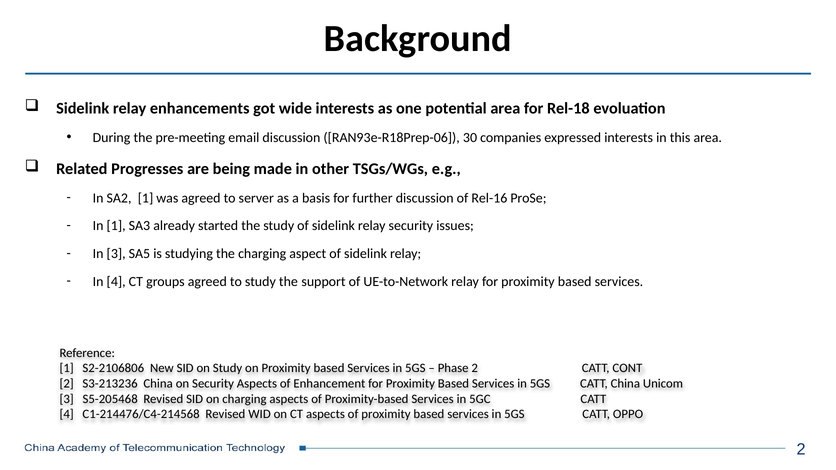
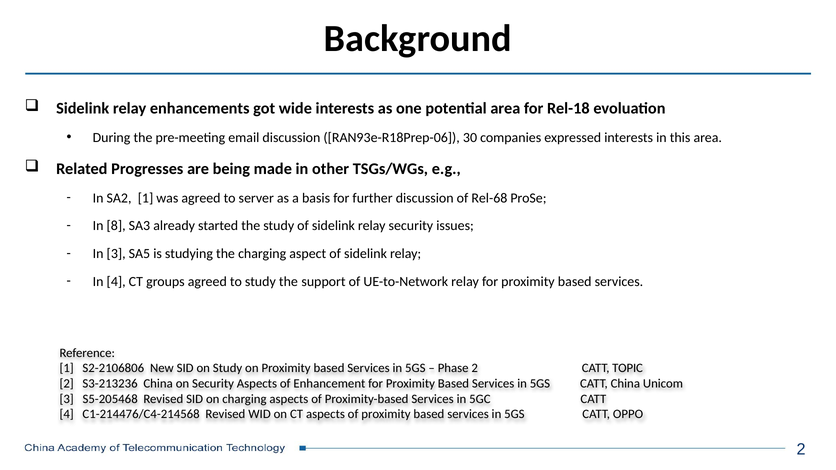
Rel-16: Rel-16 -> Rel-68 (489, 198)
In 1: 1 -> 8 (116, 226)
CONT: CONT -> TOPIC (628, 368)
